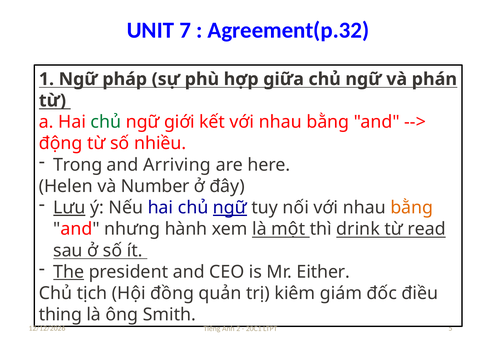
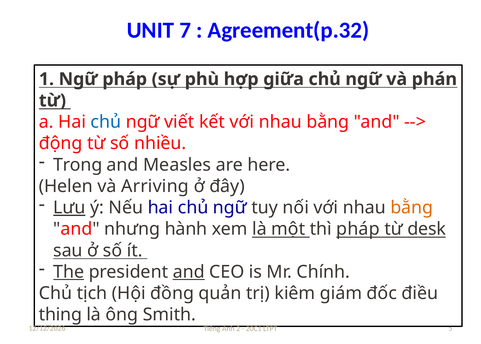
chủ colour: green -> blue (106, 122)
giới: giới -> viết (179, 122)
Arriving: Arriving -> Measles (177, 165)
Number: Number -> Arriving (155, 186)
ngữ underline: present -> none (230, 207)
thì drink: drink -> pháp (358, 229)
read: read -> desk (427, 229)
and underline: none -> present (189, 272)
Either: Either -> Chính (323, 272)
